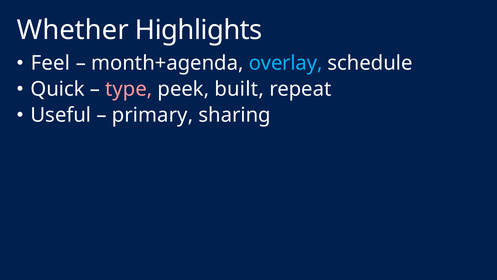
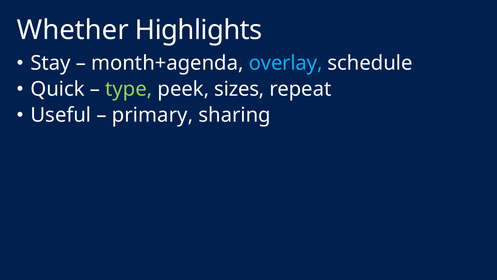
Feel: Feel -> Stay (51, 63)
type colour: pink -> light green (129, 89)
built: built -> sizes (239, 89)
